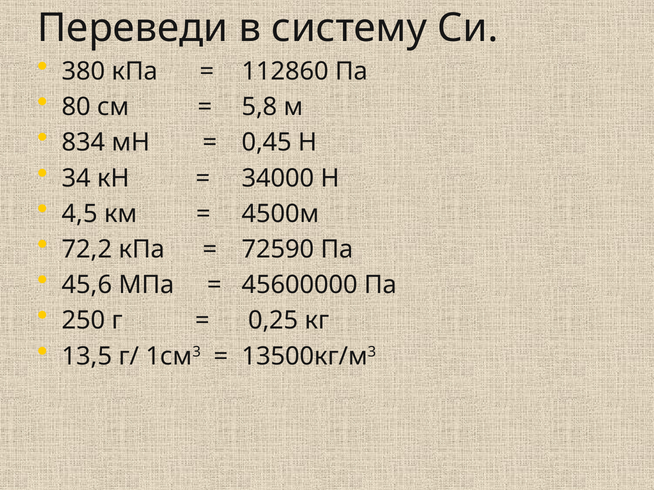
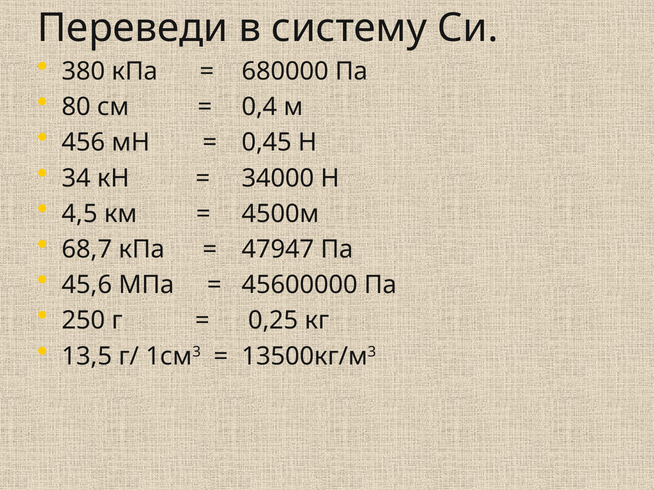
112860: 112860 -> 680000 (285, 71)
5,8: 5,8 -> 0,4 (259, 107)
834: 834 -> 456 (84, 143)
72,2: 72,2 -> 68,7 (87, 250)
72590: 72590 -> 47947 (278, 250)
